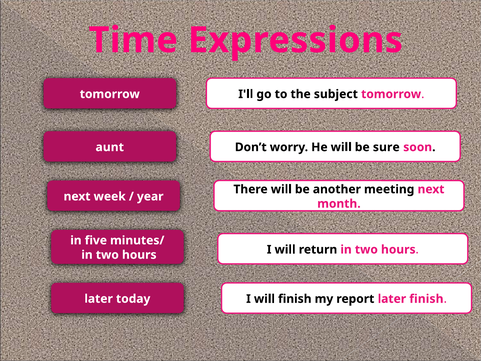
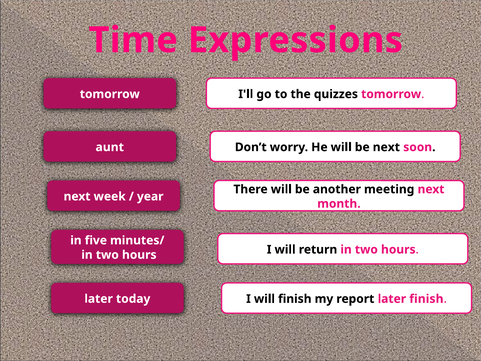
subject: subject -> quizzes (336, 94)
be sure: sure -> next (386, 147)
